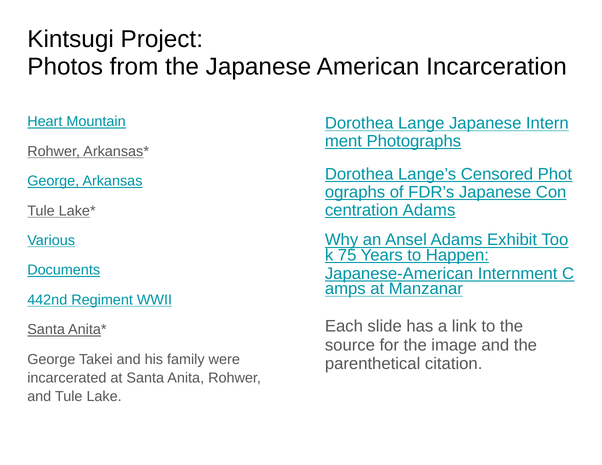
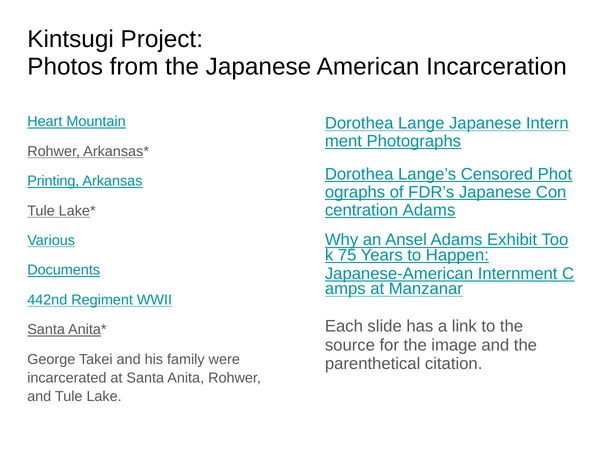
George: George -> Printing (53, 181)
